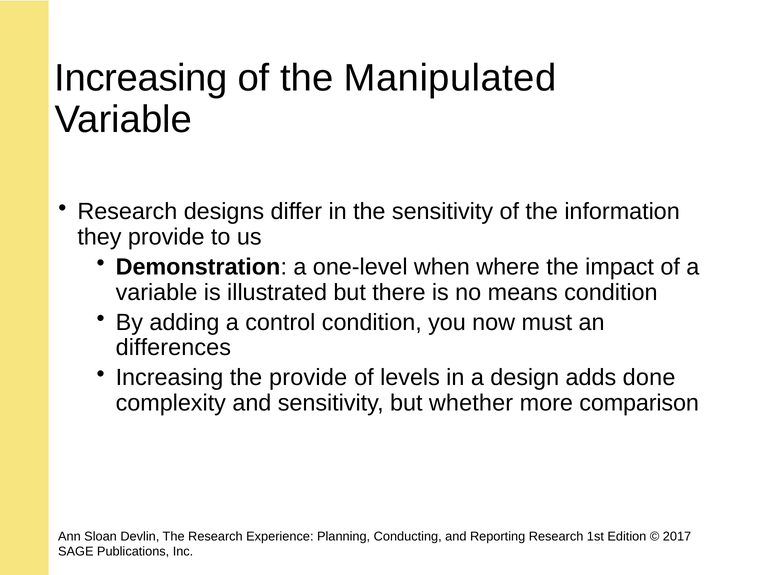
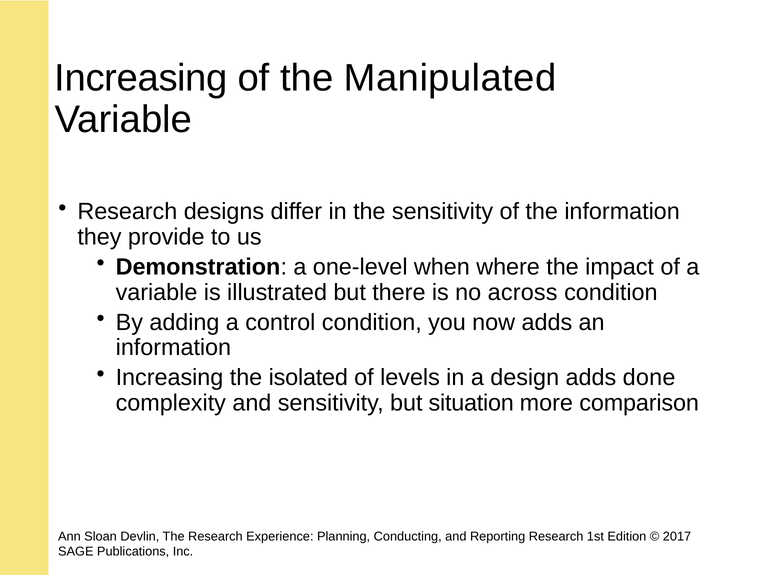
means: means -> across (523, 292)
now must: must -> adds (547, 322)
differences: differences -> information (173, 347)
the provide: provide -> isolated (308, 377)
whether: whether -> situation (471, 403)
